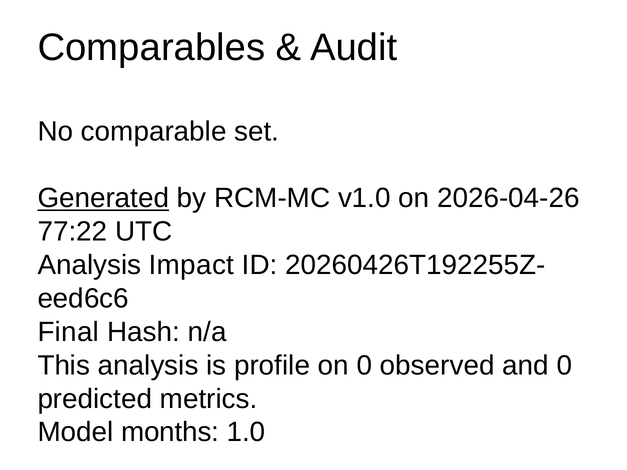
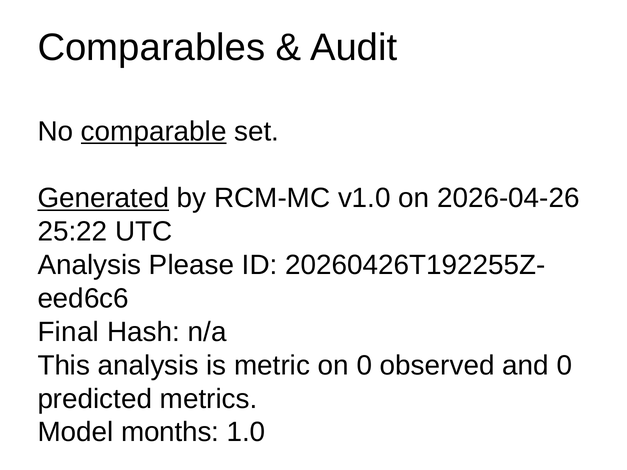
comparable underline: none -> present (154, 131)
77:22: 77:22 -> 25:22 (72, 232)
Impact: Impact -> Please (192, 265)
profile: profile -> metric (272, 366)
